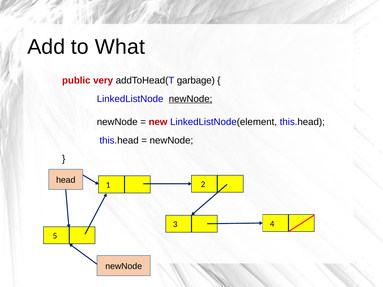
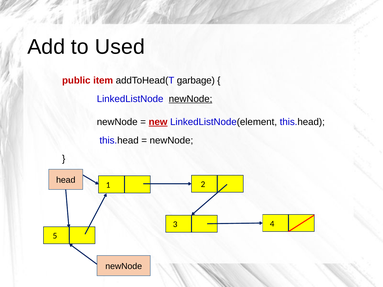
What: What -> Used (120, 47)
very: very -> item (103, 81)
new underline: none -> present (158, 122)
